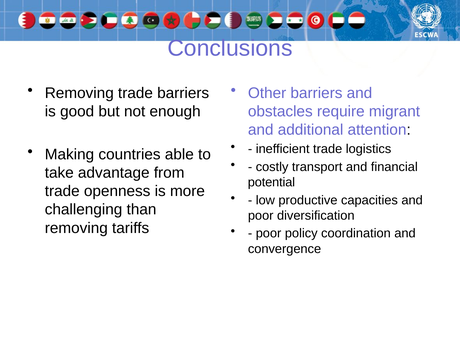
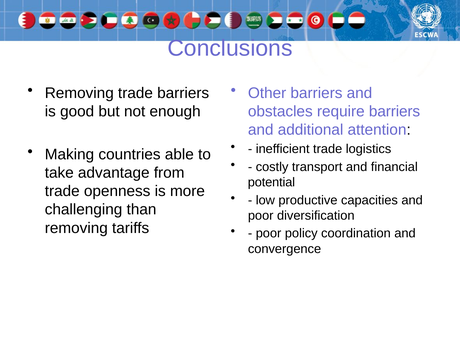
require migrant: migrant -> barriers (395, 111)
